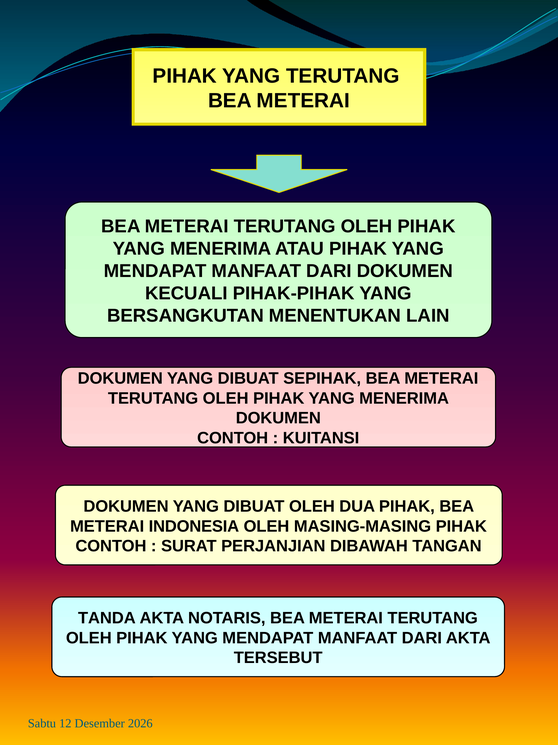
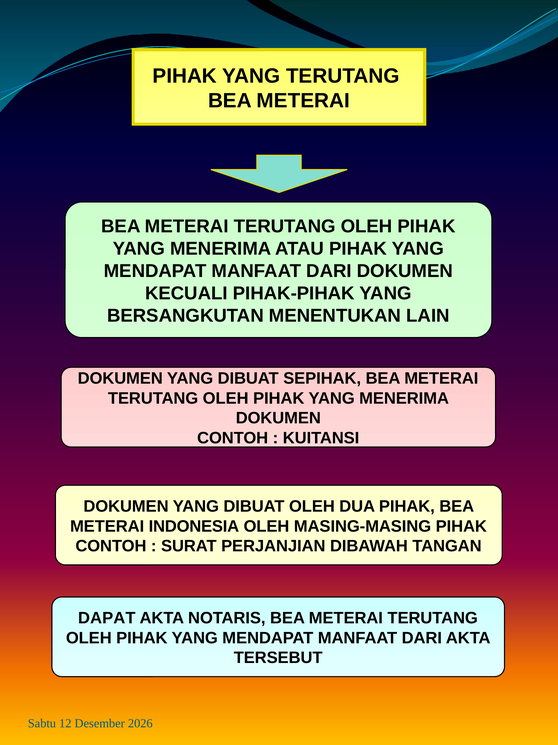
TANDA: TANDA -> DAPAT (107, 617)
